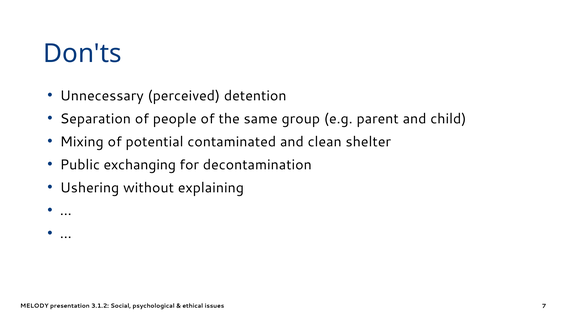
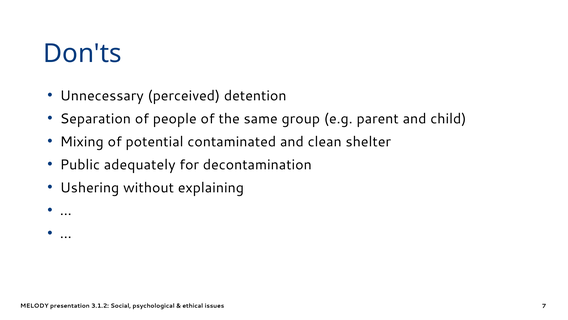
exchanging: exchanging -> adequately (140, 164)
